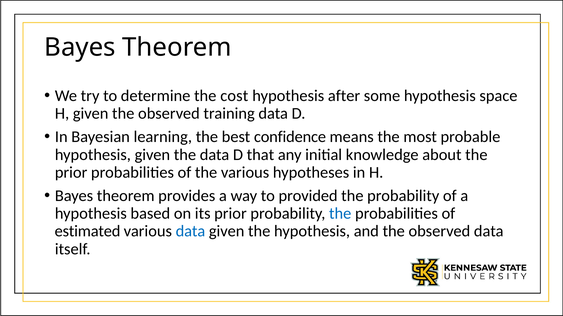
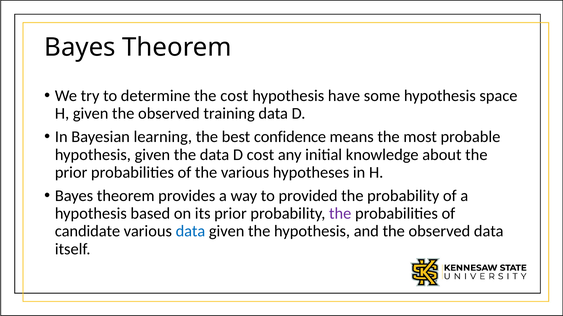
after: after -> have (344, 96)
D that: that -> cost (260, 155)
the colour: blue -> purple (340, 214)
estimated: estimated -> candidate (87, 232)
